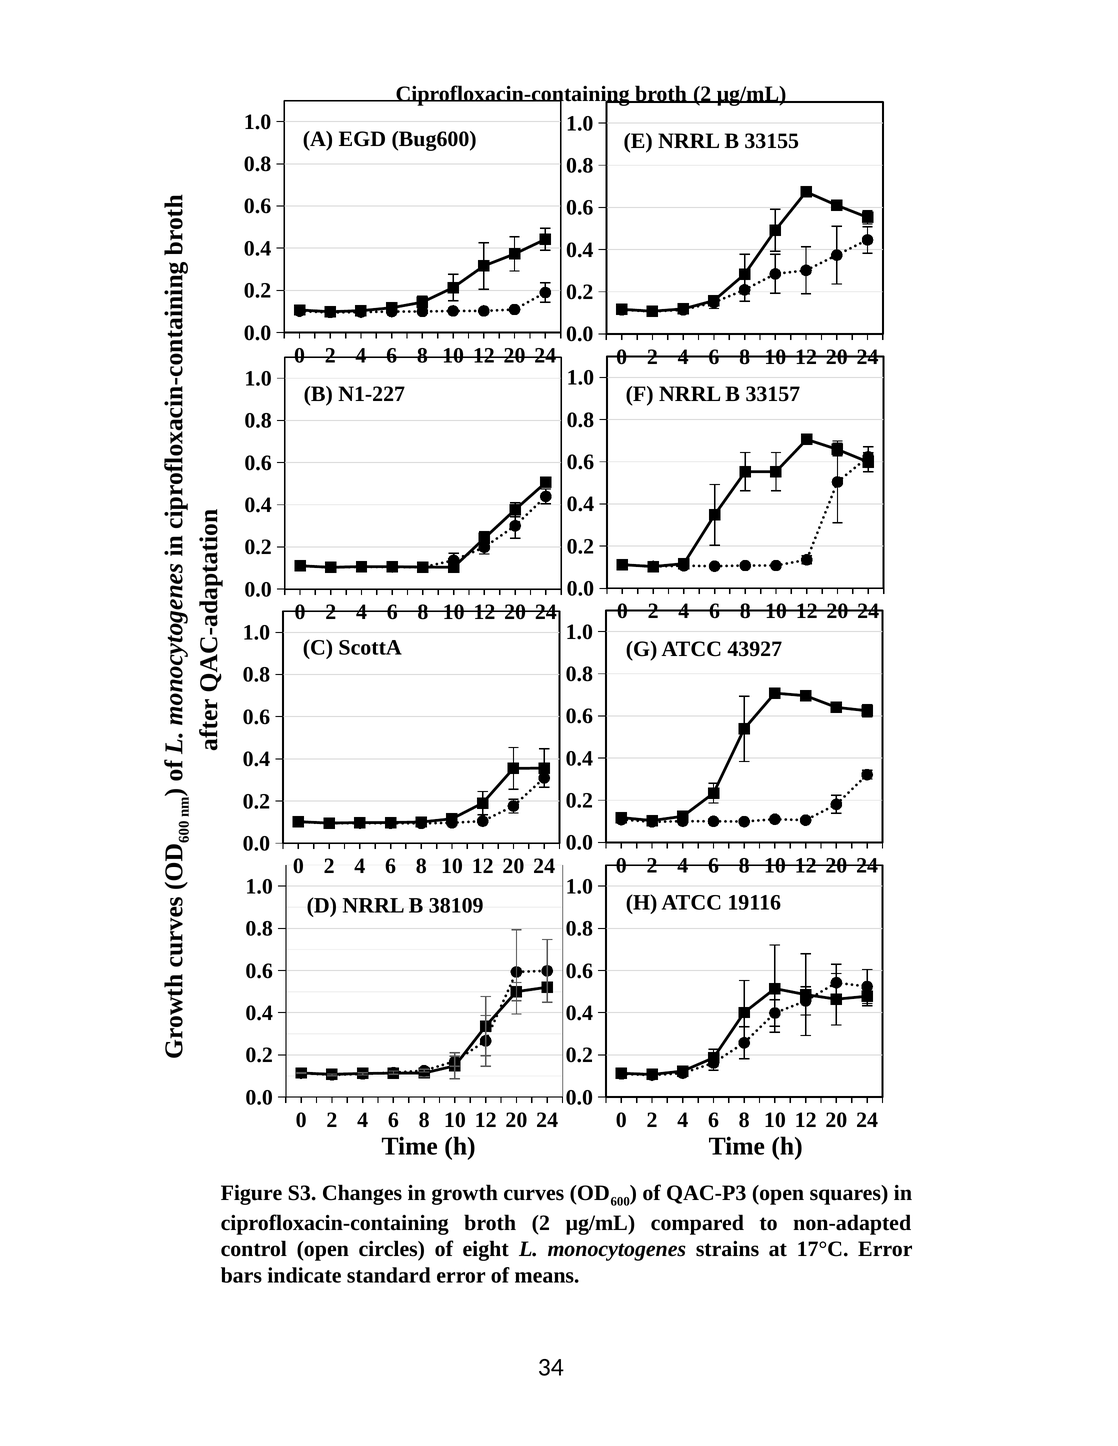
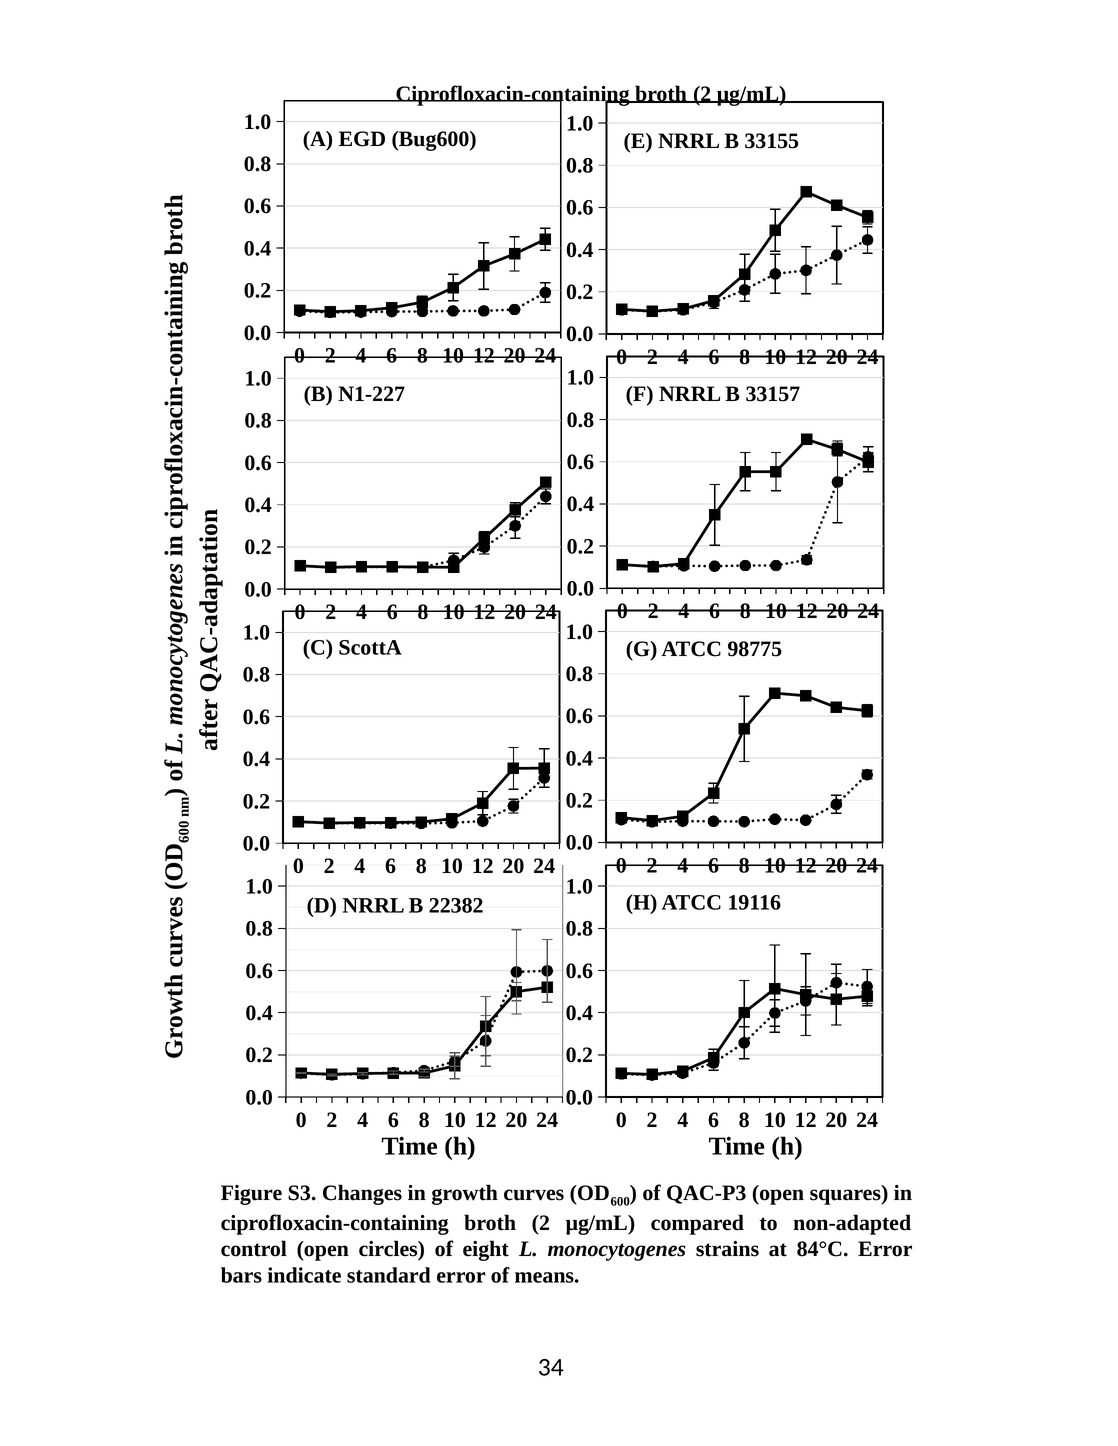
43927: 43927 -> 98775 (755, 650)
38109: 38109 -> 22382 (456, 906)
17°C: 17°C -> 84°C (823, 1250)
